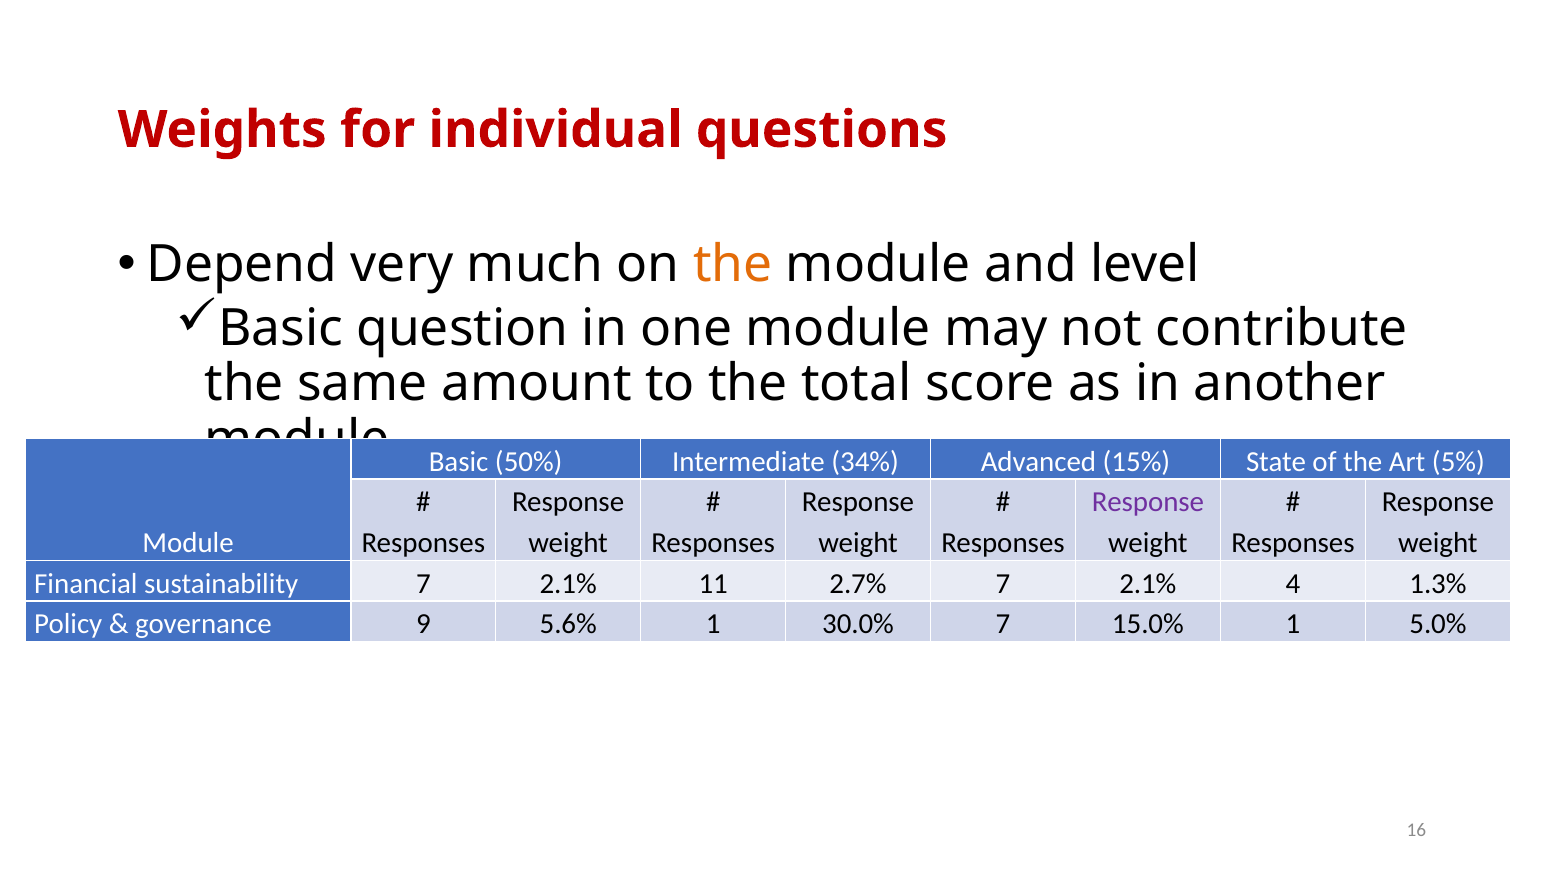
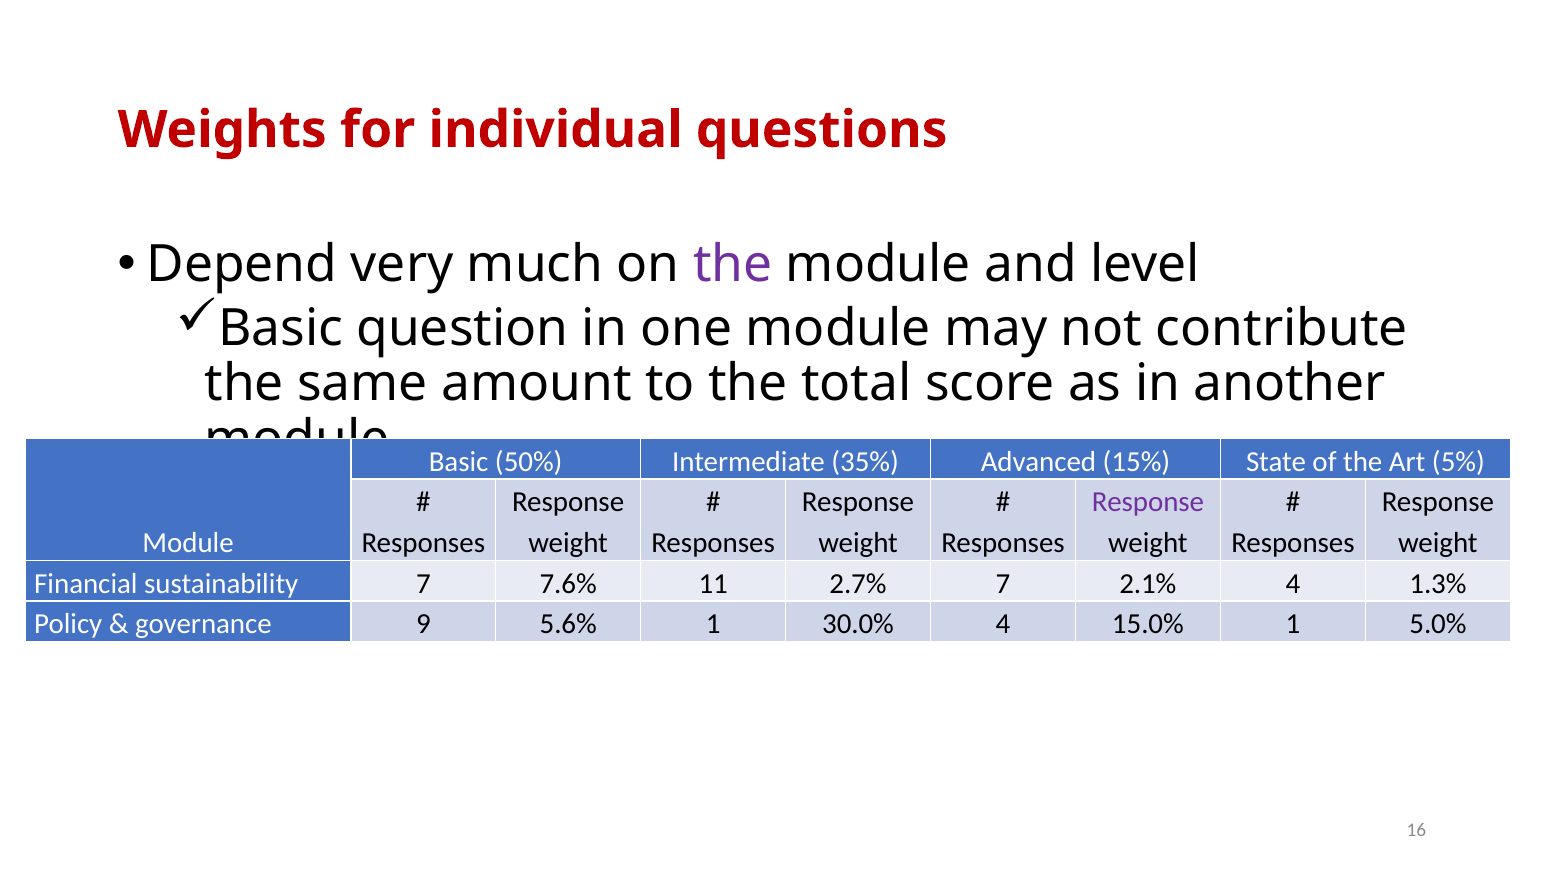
the colour: orange -> purple (733, 264)
34%: 34% -> 35% (865, 461)
sustainability 7 2.1%: 2.1% -> 7.6% (568, 583)
30.0% 7: 7 -> 4 (1003, 624)
